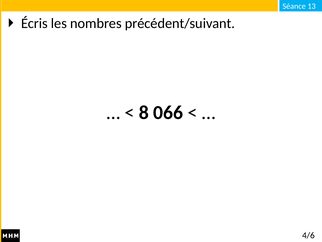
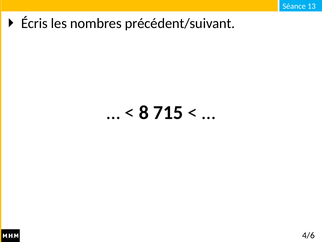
066: 066 -> 715 (168, 112)
